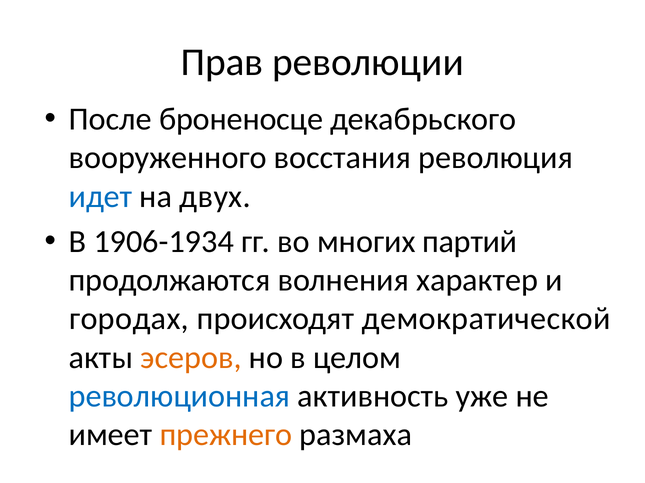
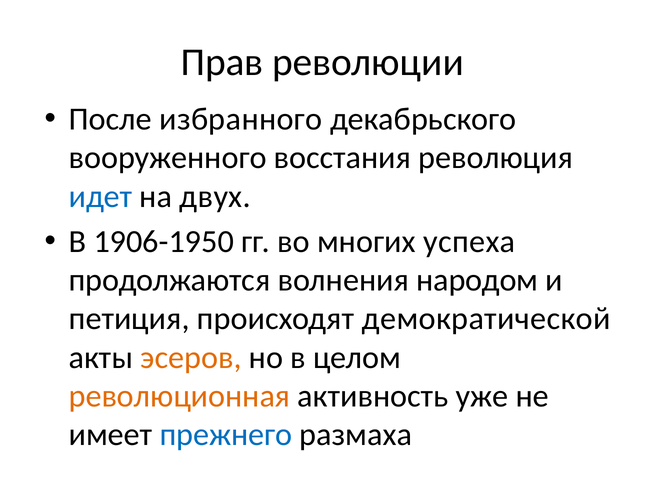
броненосце: броненосце -> избранного (241, 119)
1906-1934: 1906-1934 -> 1906-1950 (164, 242)
партий: партий -> успеха (469, 242)
характер: характер -> народом (477, 281)
городах: городах -> петиция (129, 319)
революционная colour: blue -> orange (179, 397)
прежнего colour: orange -> blue (226, 435)
